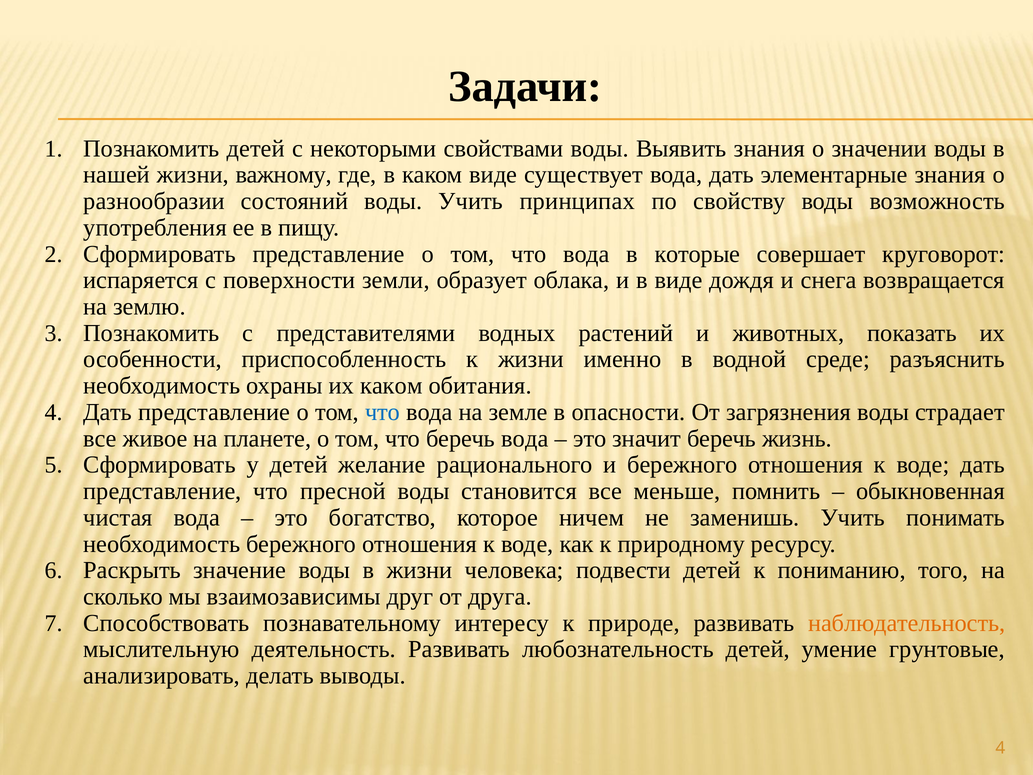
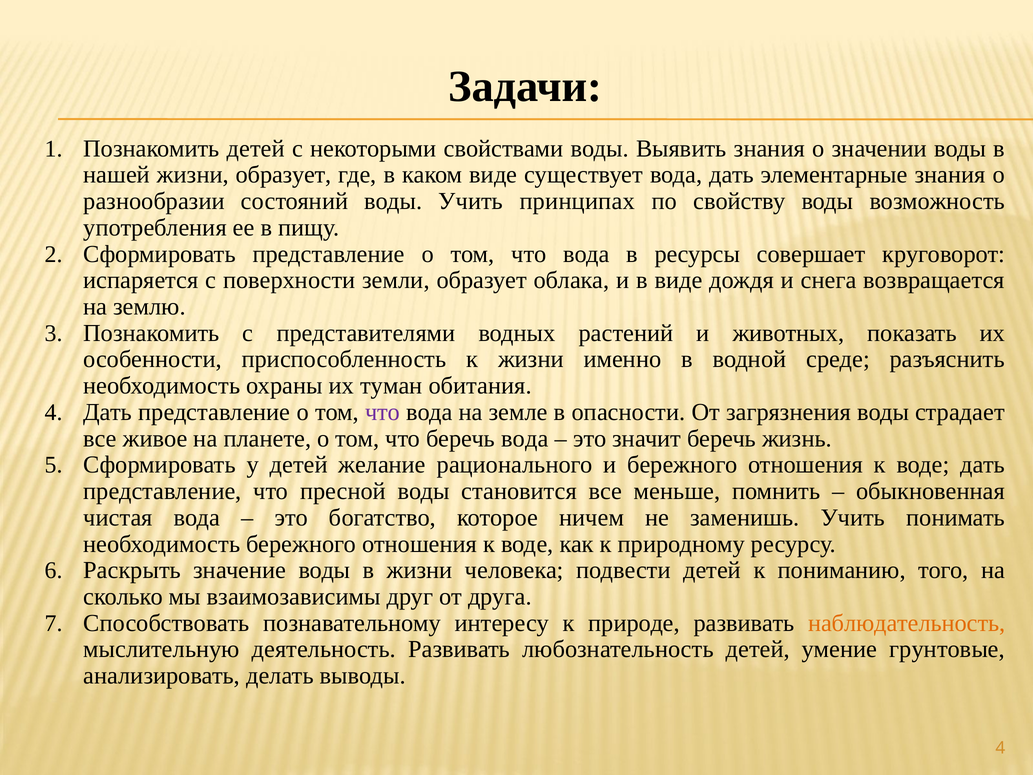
жизни важному: важному -> образует (284, 175)
которые: которые -> ресурсы (697, 254)
их каком: каком -> туман (391, 386)
что colour: blue -> purple (383, 412)
